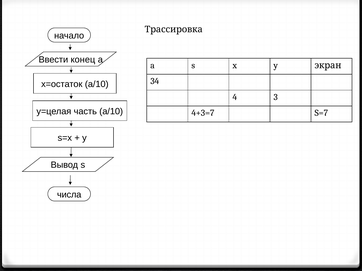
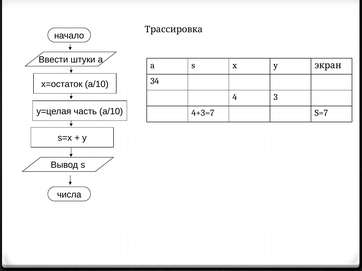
конец: конец -> штуки (83, 60)
